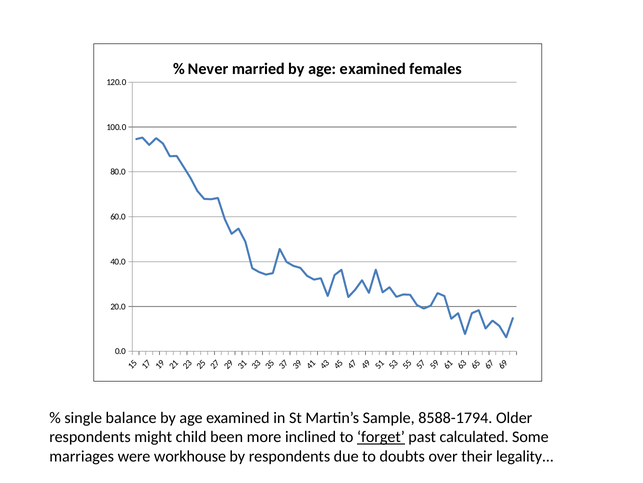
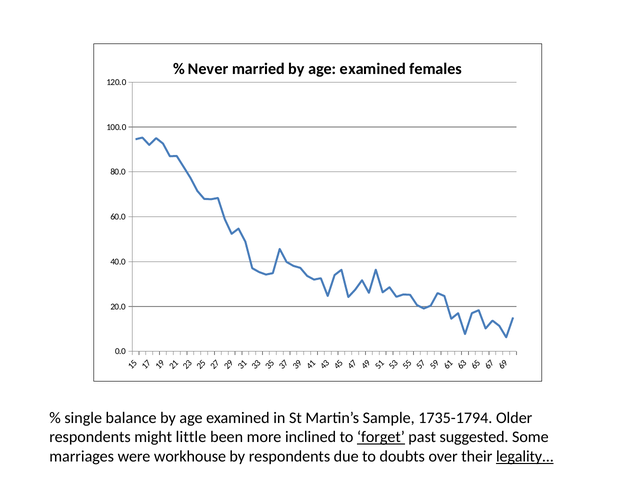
8588-1794: 8588-1794 -> 1735-1794 (455, 417)
child: child -> little (191, 436)
calculated: calculated -> suggested (474, 436)
legality underline: none -> present (525, 456)
